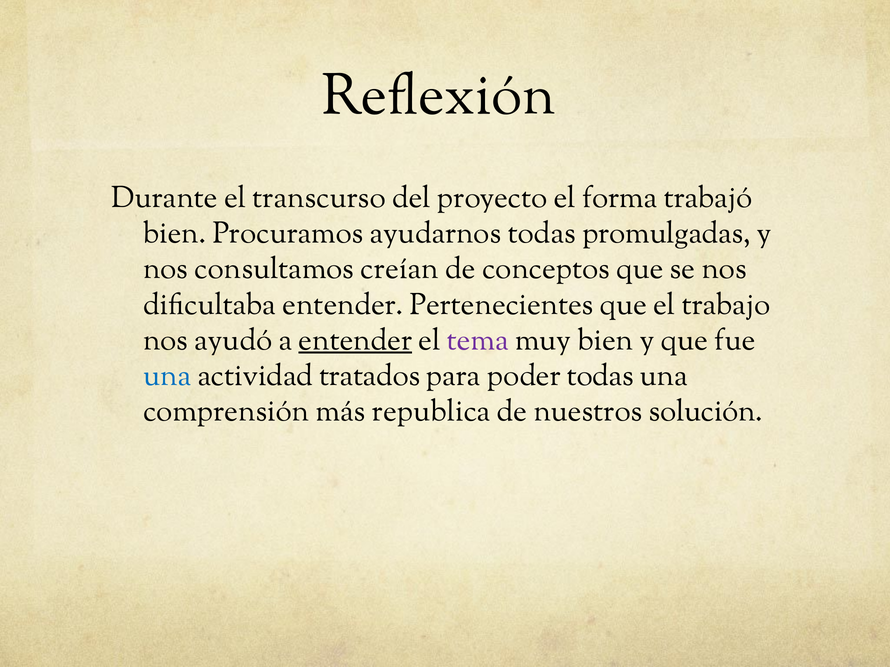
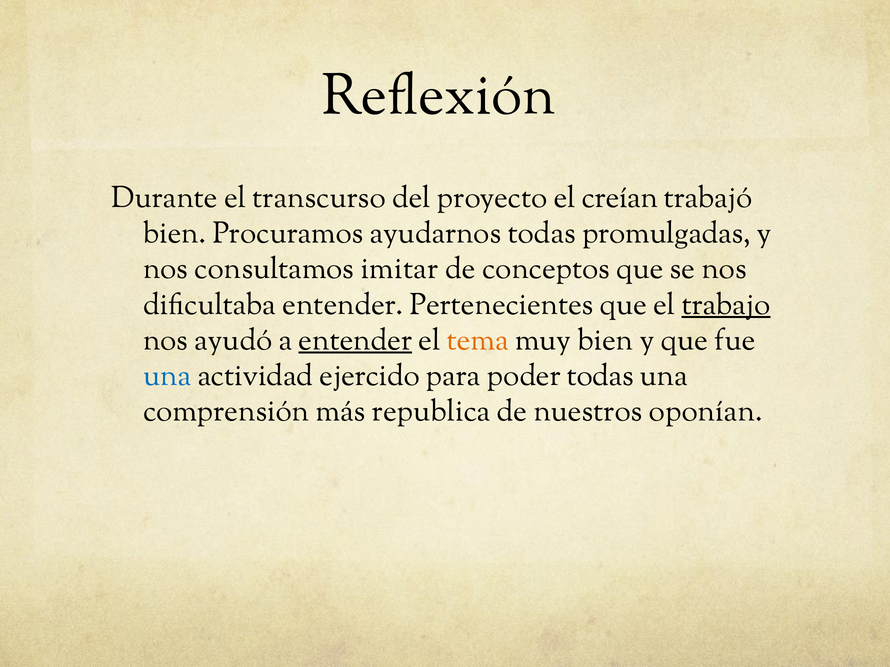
forma: forma -> creían (620, 198)
creían: creían -> imitar (400, 269)
trabajo underline: none -> present (726, 304)
tema colour: purple -> orange (478, 340)
tratados: tratados -> ejercido (370, 376)
solución: solución -> oponían (706, 411)
